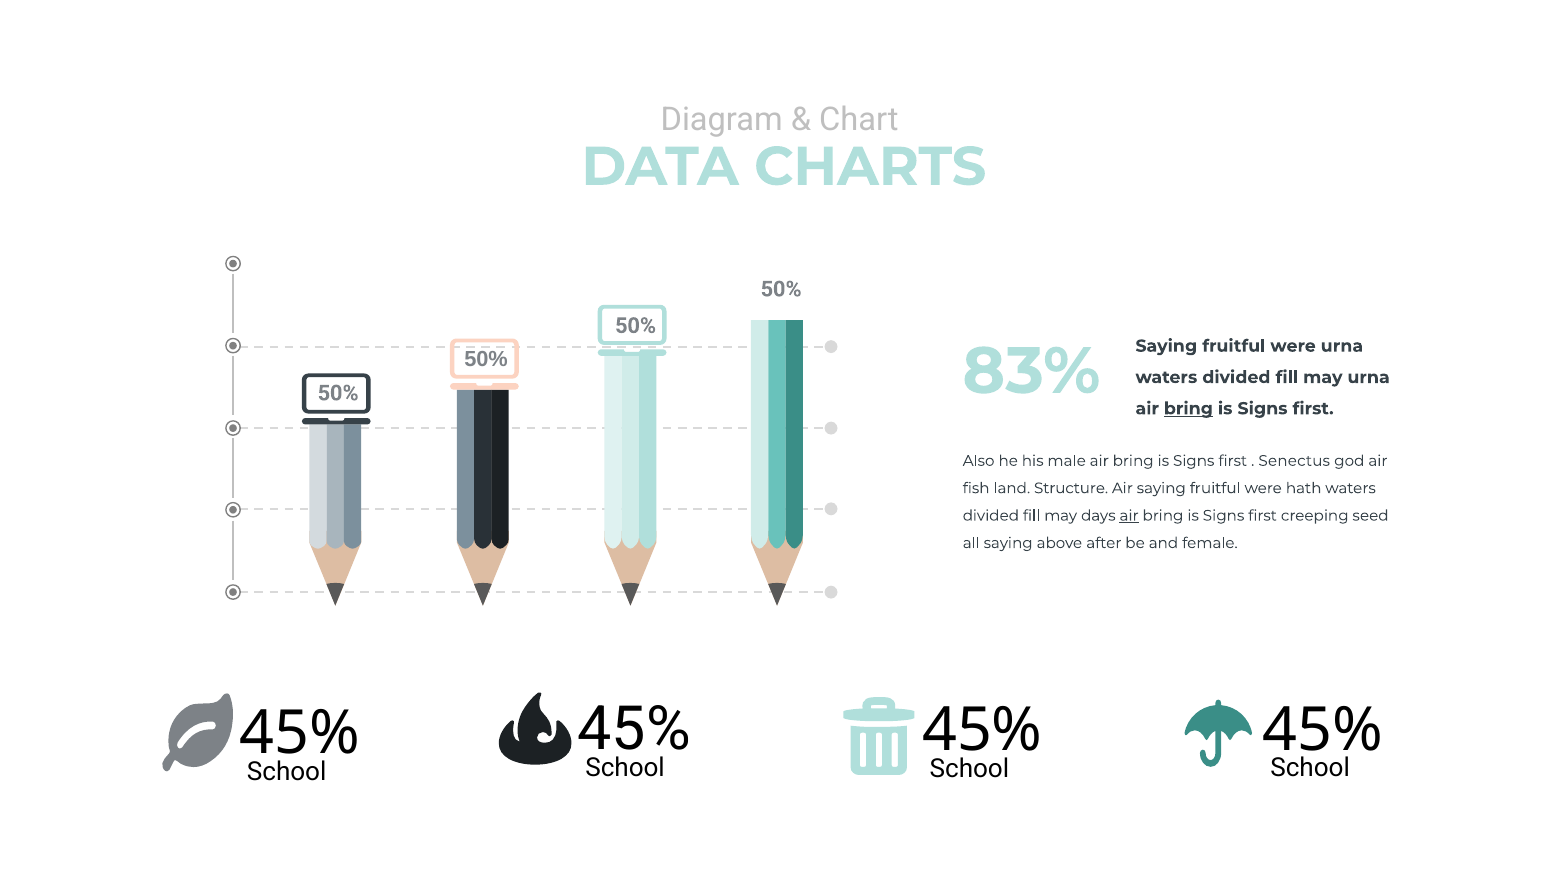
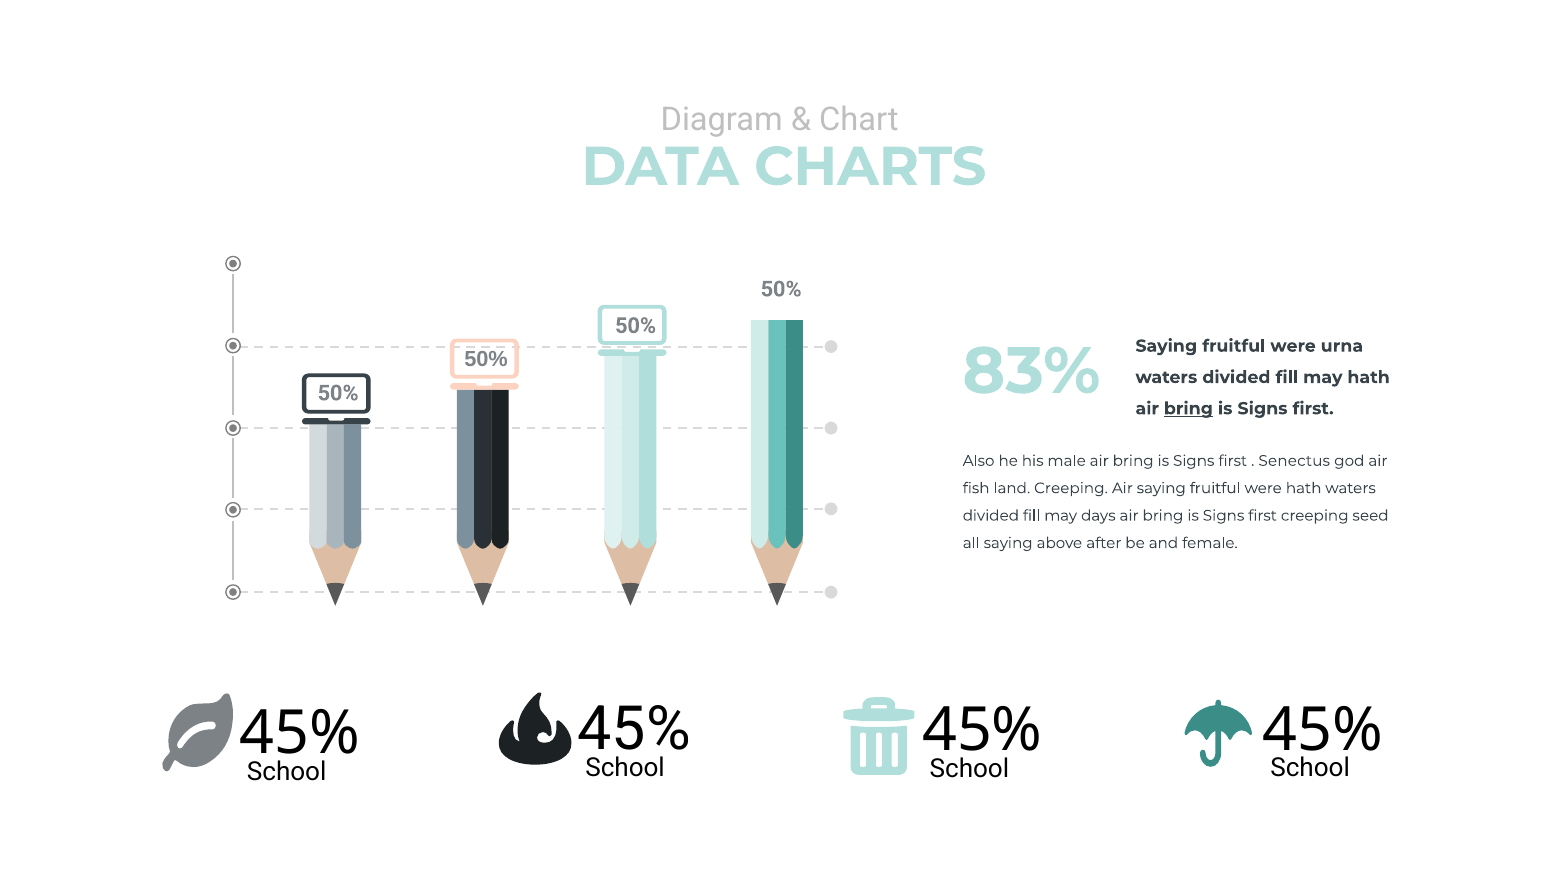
may urna: urna -> hath (1369, 377)
land Structure: Structure -> Creeping (1071, 488)
air underline: present -> none (1129, 516)
